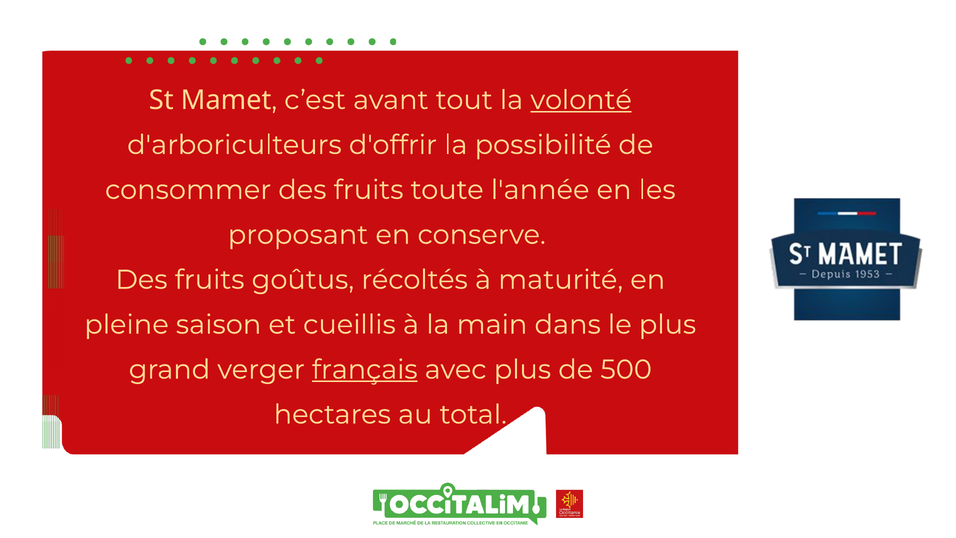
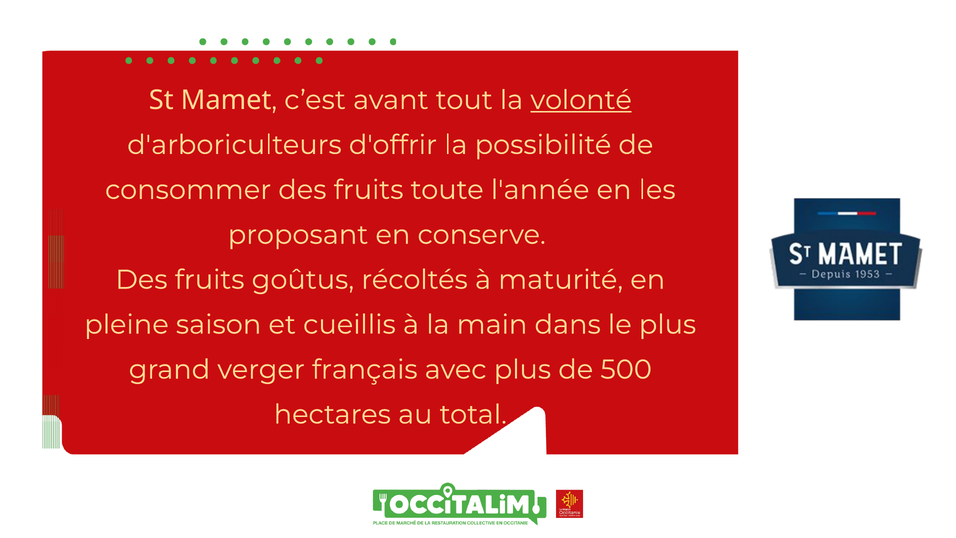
français underline: present -> none (365, 369)
